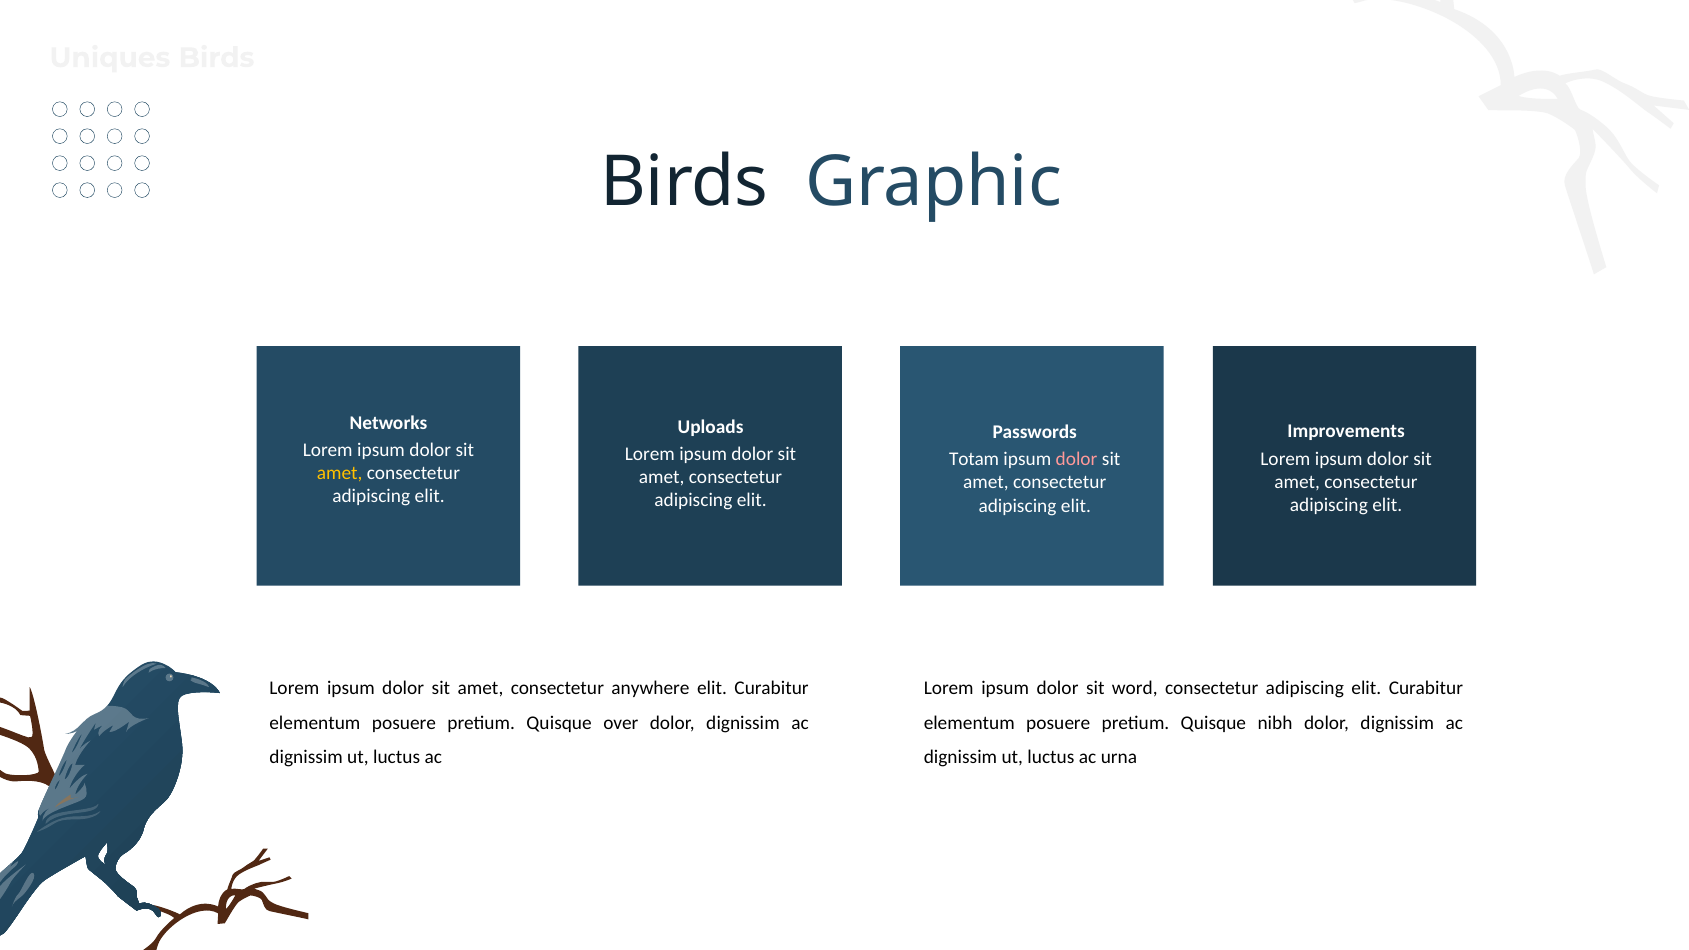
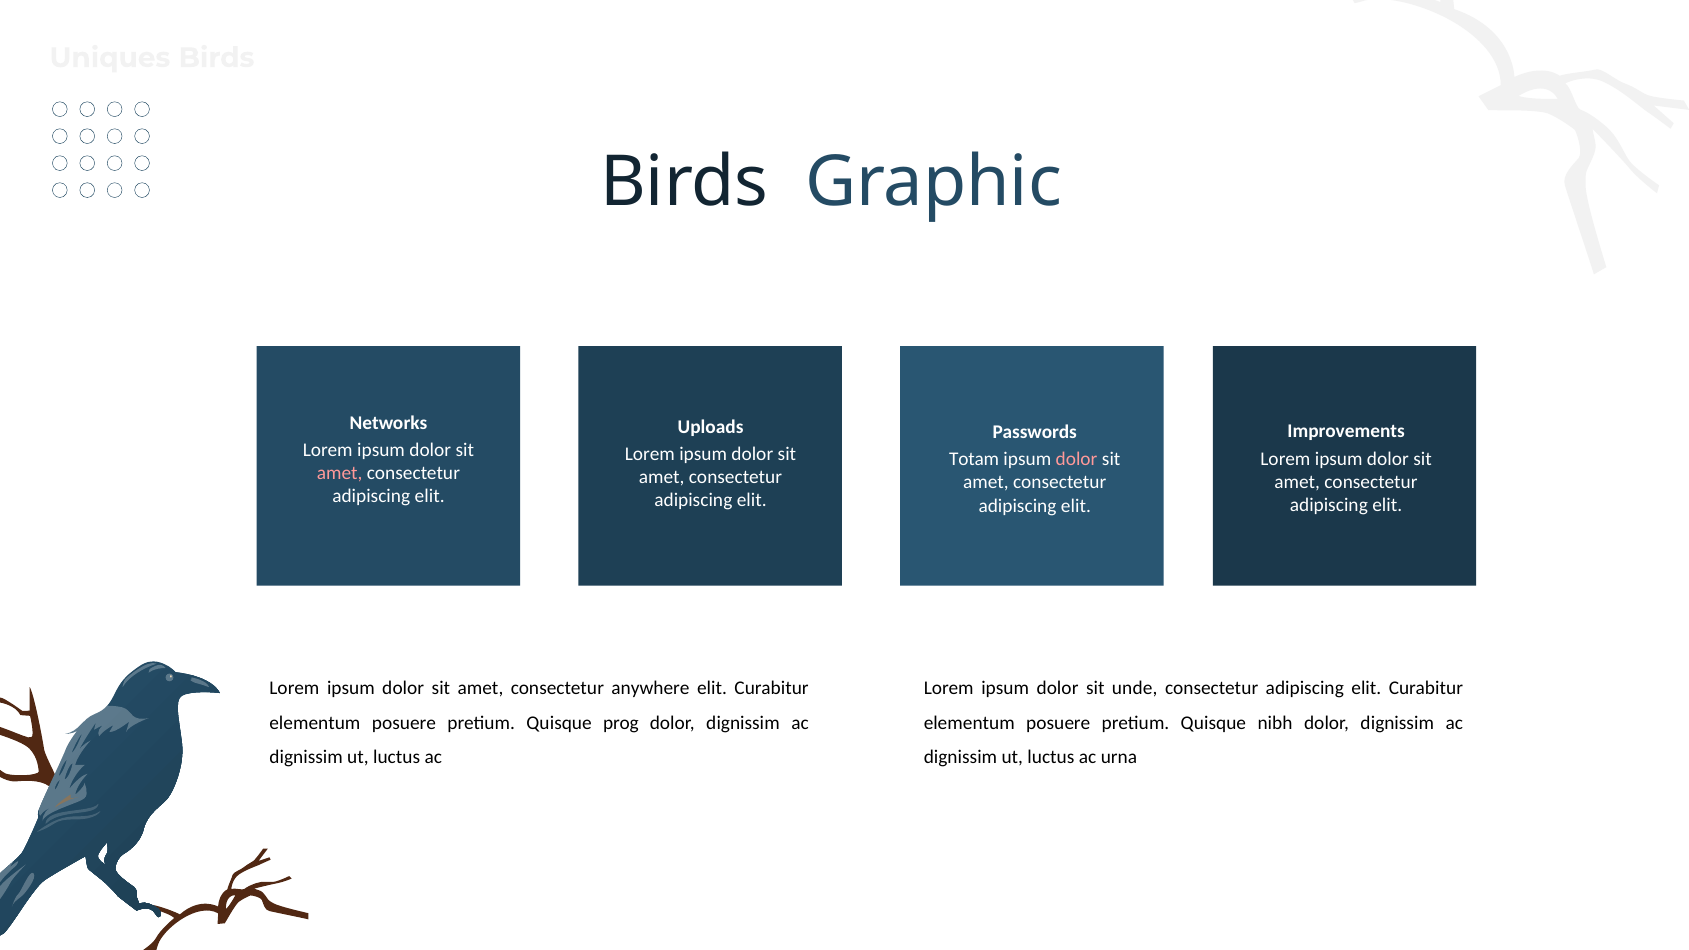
amet colour: yellow -> pink (340, 473)
word: word -> unde (1135, 688)
over: over -> prog (621, 723)
